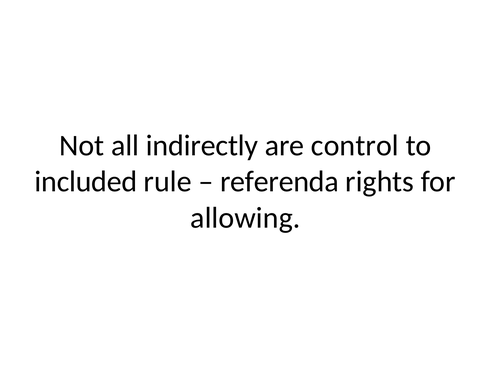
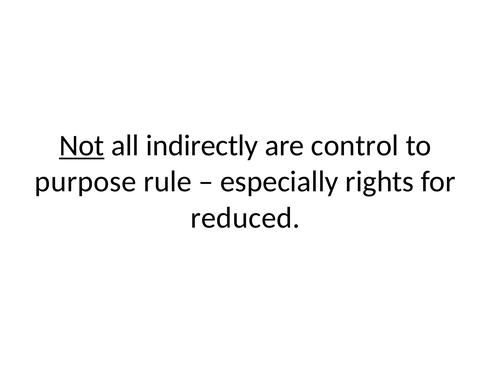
Not underline: none -> present (82, 145)
included: included -> purpose (86, 181)
referenda: referenda -> especially (279, 181)
allowing: allowing -> reduced (245, 217)
